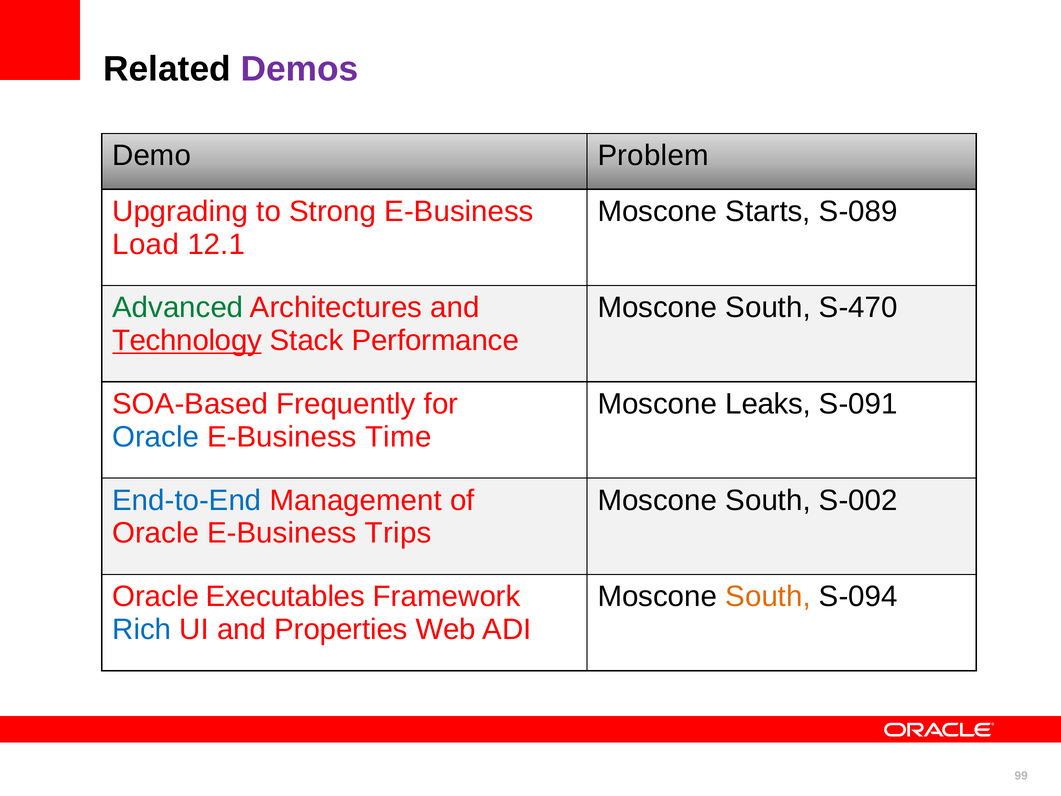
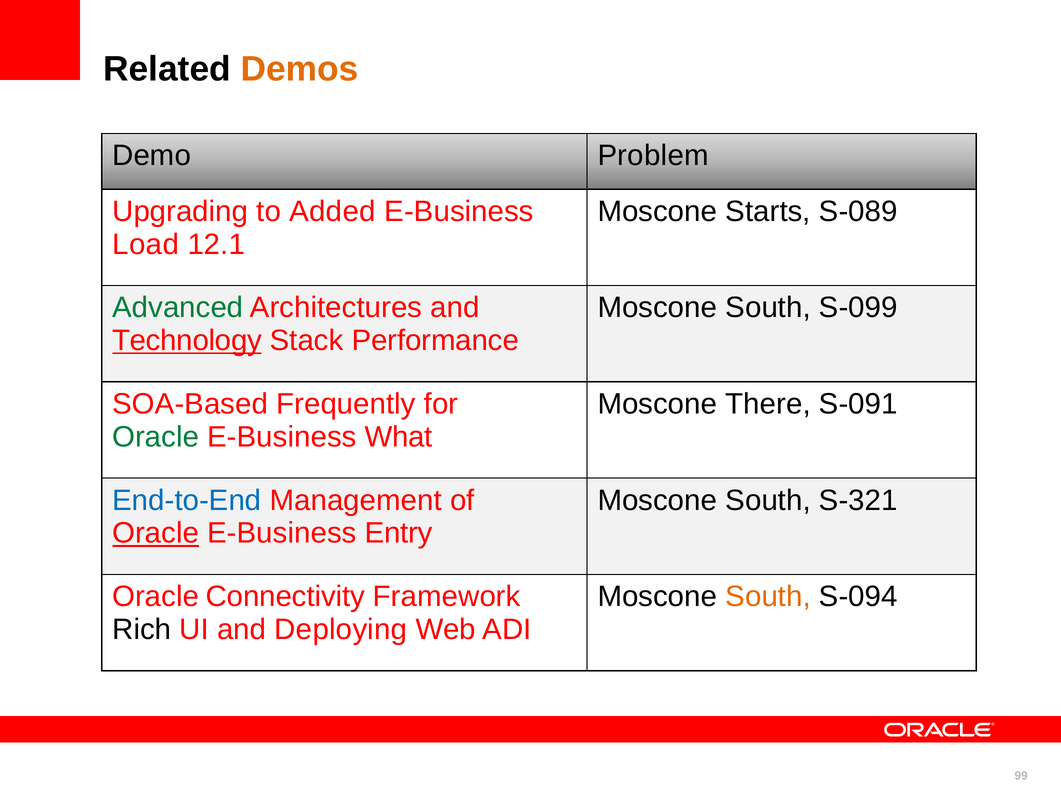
Demos colour: purple -> orange (300, 69)
Strong: Strong -> Added (333, 211)
S-470: S-470 -> S-099 (858, 308)
Leaks: Leaks -> There (768, 404)
Oracle colour: blue -> green (156, 437)
Time: Time -> What (399, 437)
S-002: S-002 -> S-321 (858, 500)
Oracle underline: none -> present (156, 533)
Trips: Trips -> Entry (399, 533)
Executables: Executables -> Connectivity (285, 596)
Rich colour: blue -> black (142, 629)
Properties: Properties -> Deploying (341, 629)
